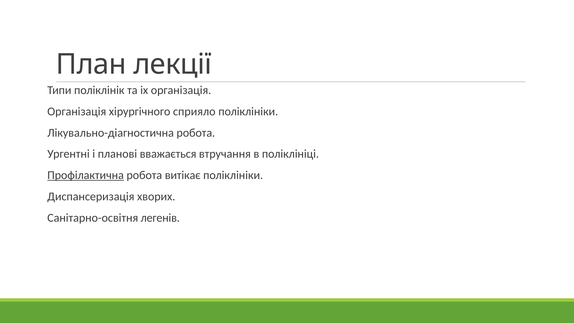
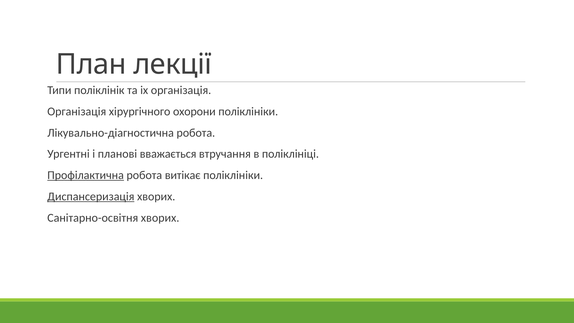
сприяло: сприяло -> охорони (194, 111)
Диспансеризація underline: none -> present (91, 197)
Санітарно-освітня легенів: легенів -> хворих (160, 218)
